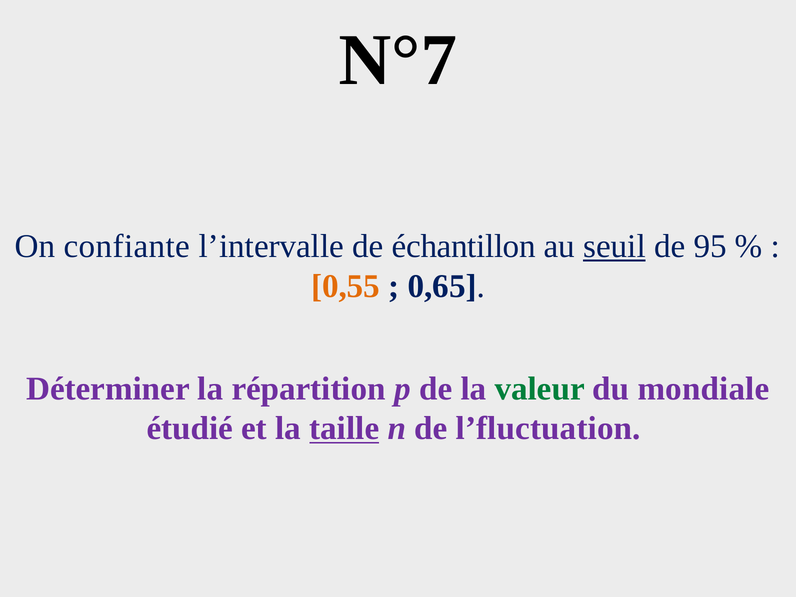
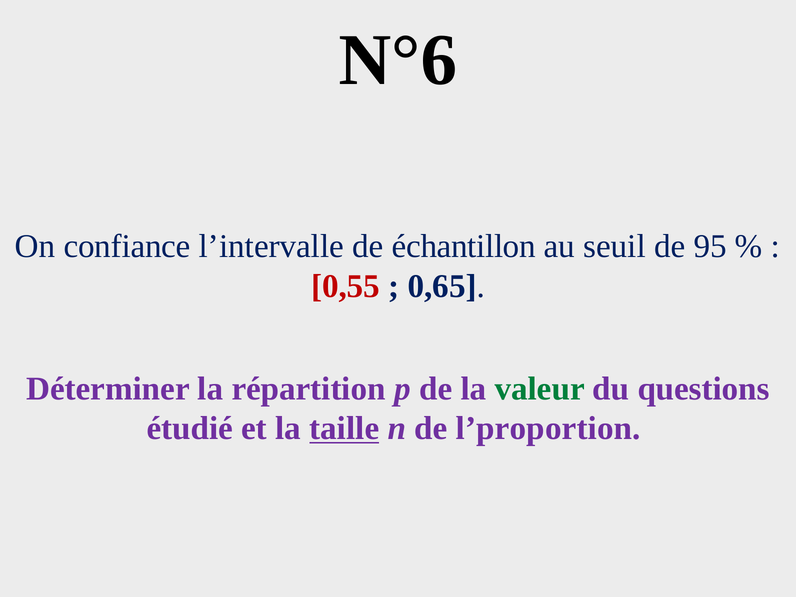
N°7: N°7 -> N°6 (398, 60)
confiante: confiante -> confiance (127, 246)
seuil underline: present -> none (614, 246)
0,55 colour: orange -> red (345, 286)
mondiale: mondiale -> questions (704, 389)
l’fluctuation: l’fluctuation -> l’proportion (548, 428)
